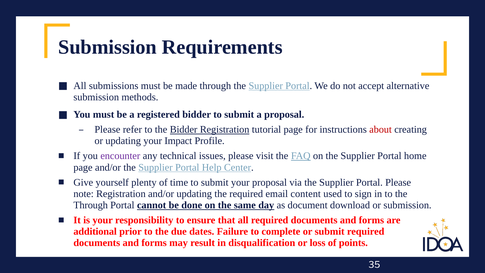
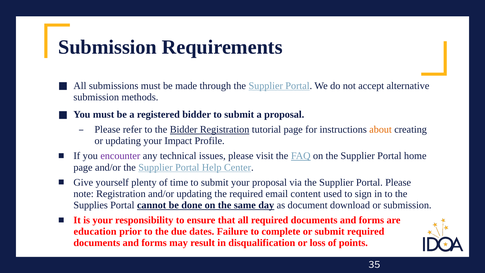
about colour: red -> orange (381, 129)
Through: Through -> Supplies (91, 205)
additional: additional -> education (95, 231)
